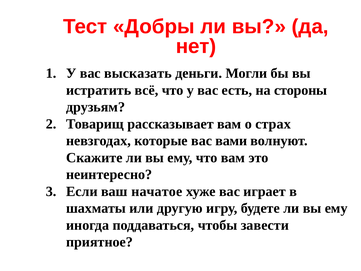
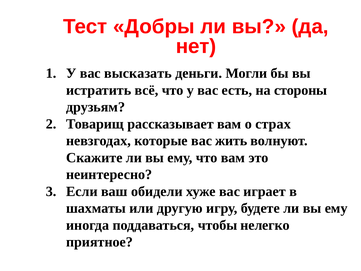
вами: вами -> жить (231, 141)
начатое: начатое -> обидели (157, 191)
завести: завести -> нелегко (265, 225)
